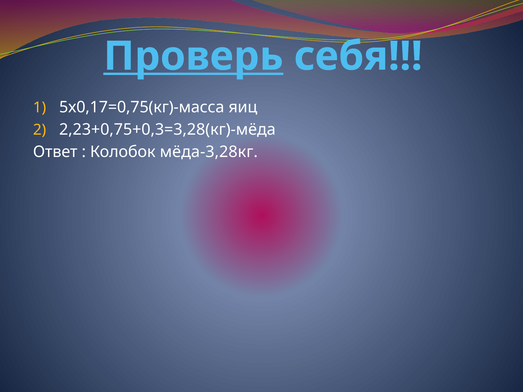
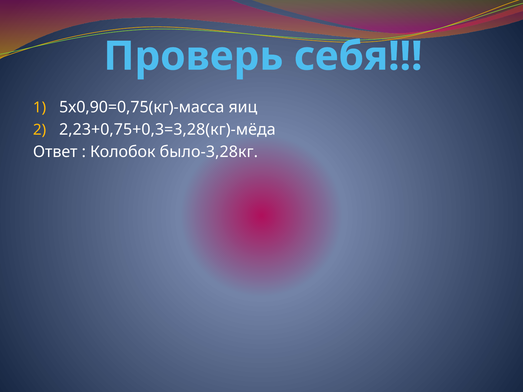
Проверь underline: present -> none (193, 56)
5х0,17=0,75(кг)-масса: 5х0,17=0,75(кг)-масса -> 5х0,90=0,75(кг)-масса (142, 107)
мёда-3,28кг: мёда-3,28кг -> было-3,28кг (209, 152)
